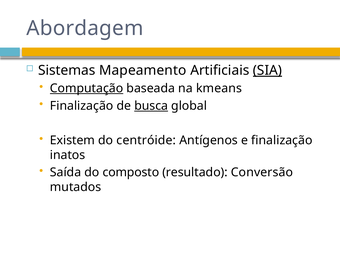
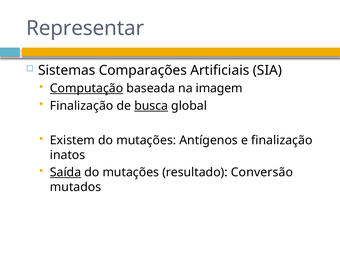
Abordagem: Abordagem -> Representar (85, 28)
Mapeamento: Mapeamento -> Comparações (143, 70)
SIA underline: present -> none (267, 70)
kmeans: kmeans -> imagem (219, 88)
centróide: centróide -> mutações (146, 140)
Saída underline: none -> present (66, 172)
composto: composto -> mutações (131, 172)
